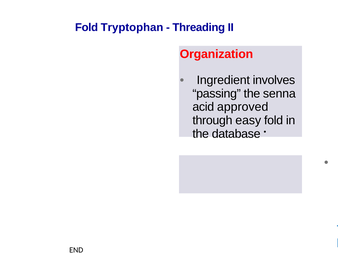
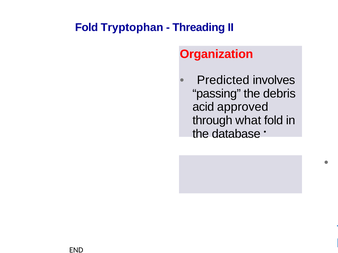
Ingredient: Ingredient -> Predicted (223, 80)
senna: senna -> debris (279, 94)
easy: easy -> what (248, 121)
